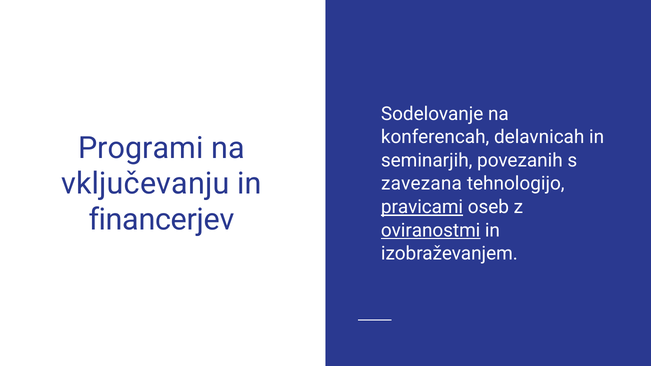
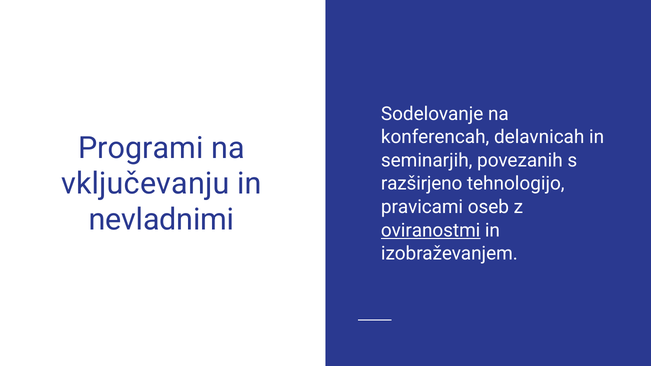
zavezana: zavezana -> razširjeno (422, 184)
pravicami underline: present -> none (422, 207)
financerjev: financerjev -> nevladnimi (161, 220)
